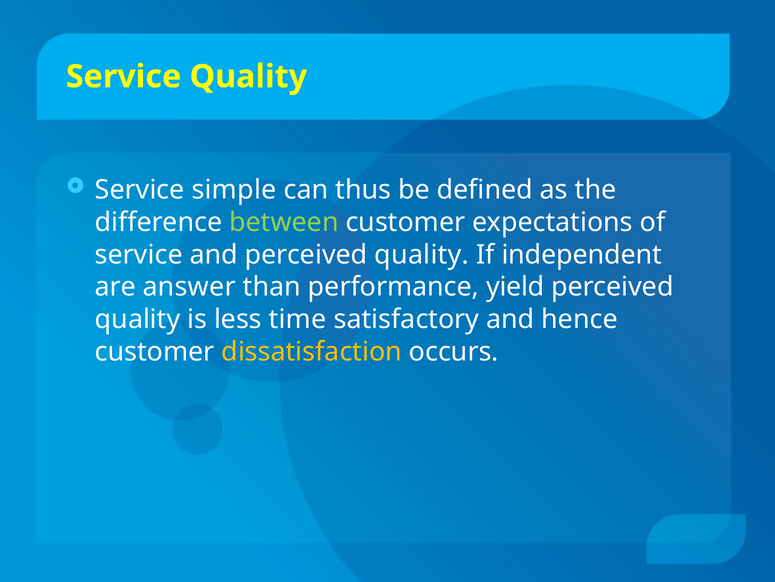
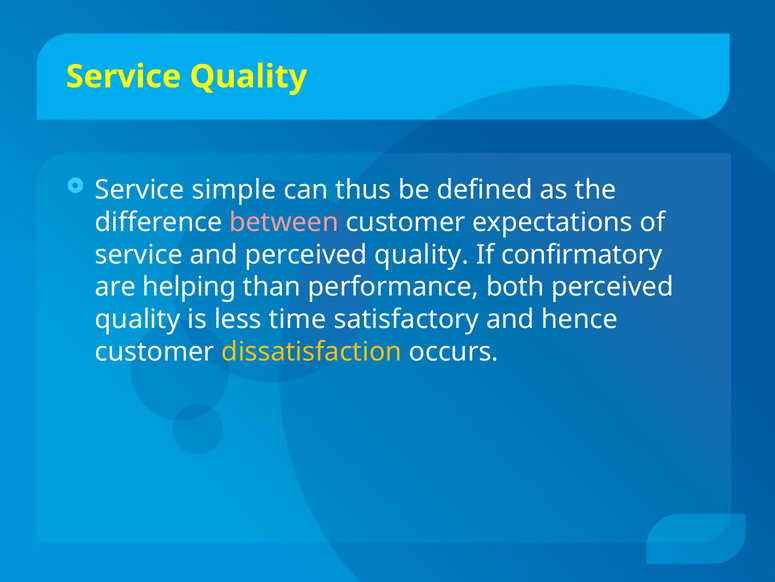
between colour: light green -> pink (284, 222)
independent: independent -> confirmatory (582, 254)
answer: answer -> helping (189, 287)
yield: yield -> both (515, 287)
